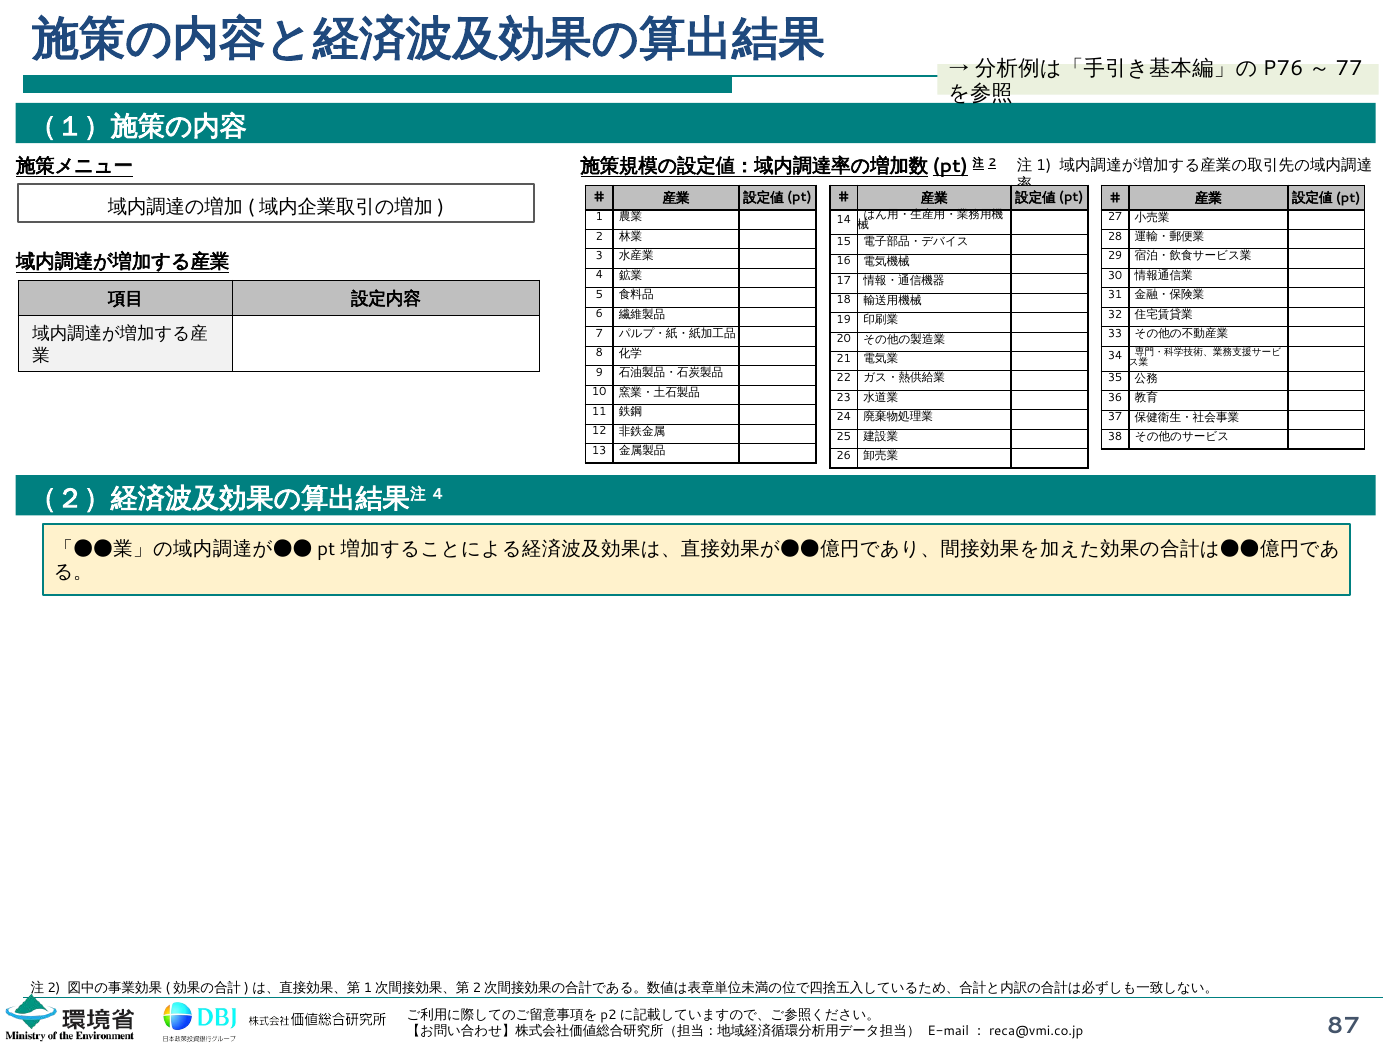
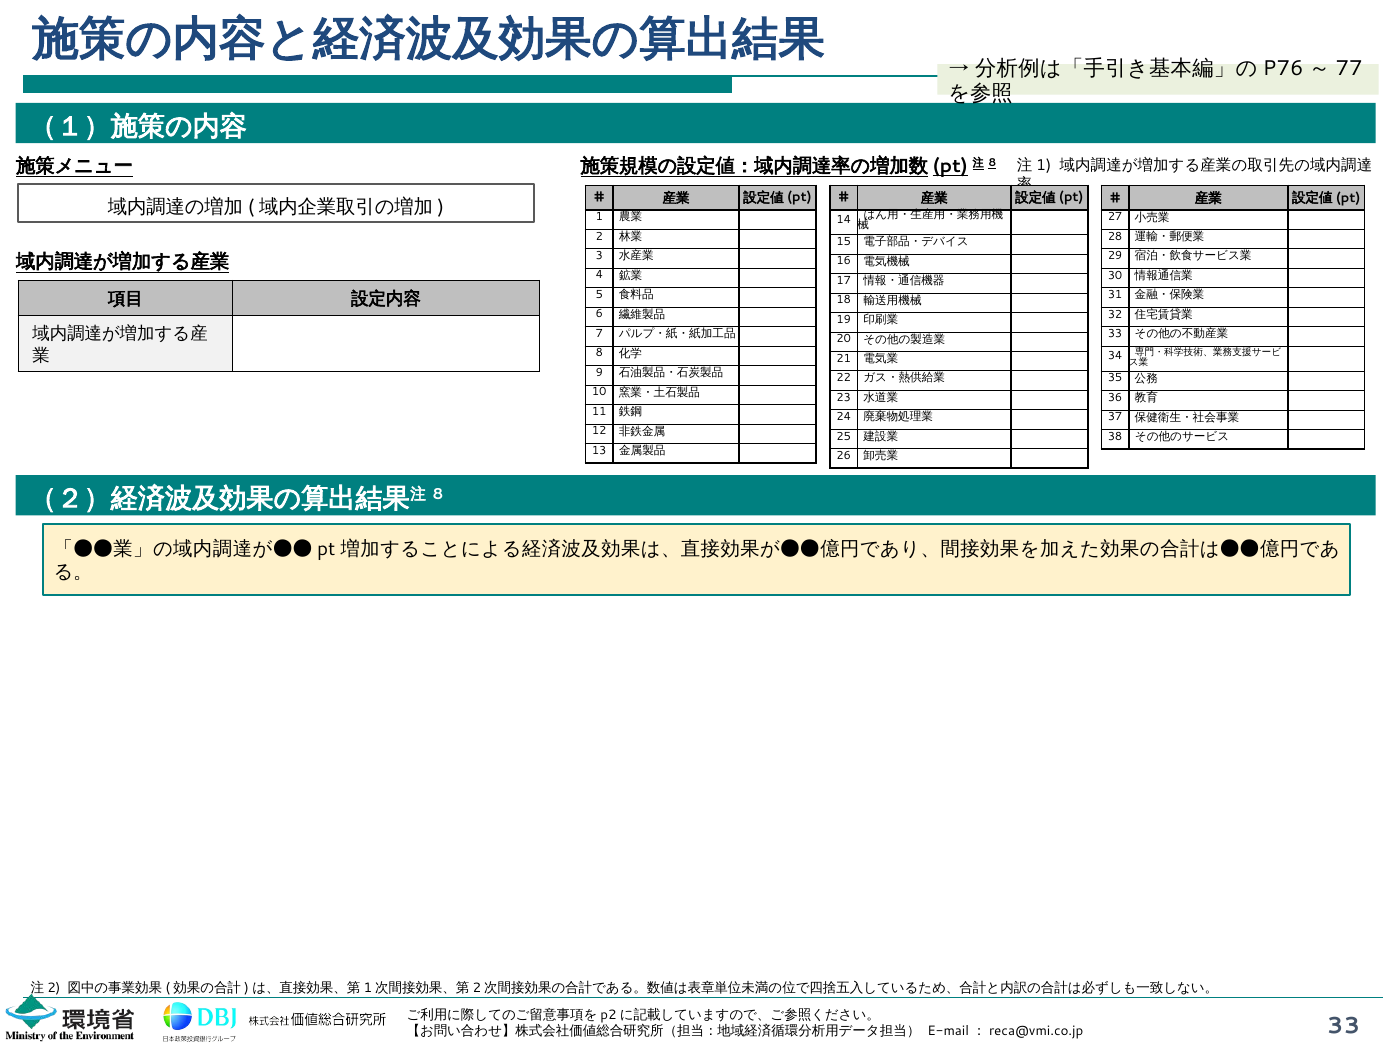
2: 2 -> 8 (992, 163)
4: 4 -> 8 (438, 494)
87: 87 -> 33 (1344, 1025)
